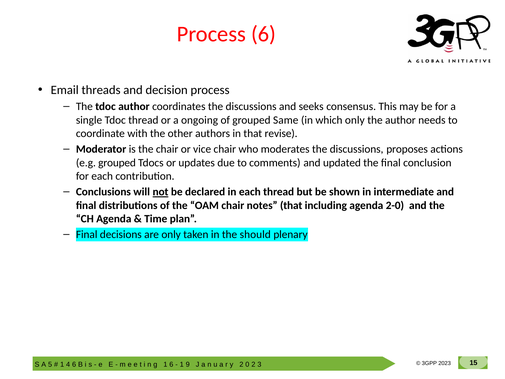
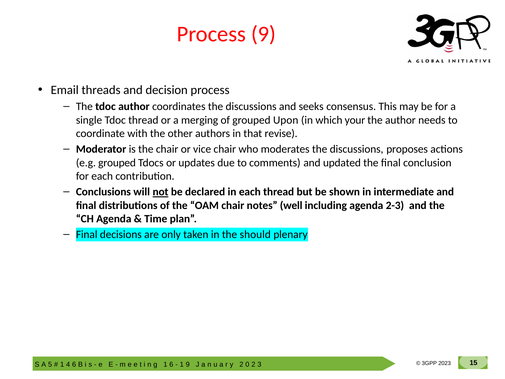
Process 6: 6 -> 9 (263, 34)
ongoing: ongoing -> merging (200, 120)
Same: Same -> Upon (286, 120)
which only: only -> your (355, 120)
notes that: that -> well (291, 205)
2-0: 2-0 -> 2-3 (395, 205)
